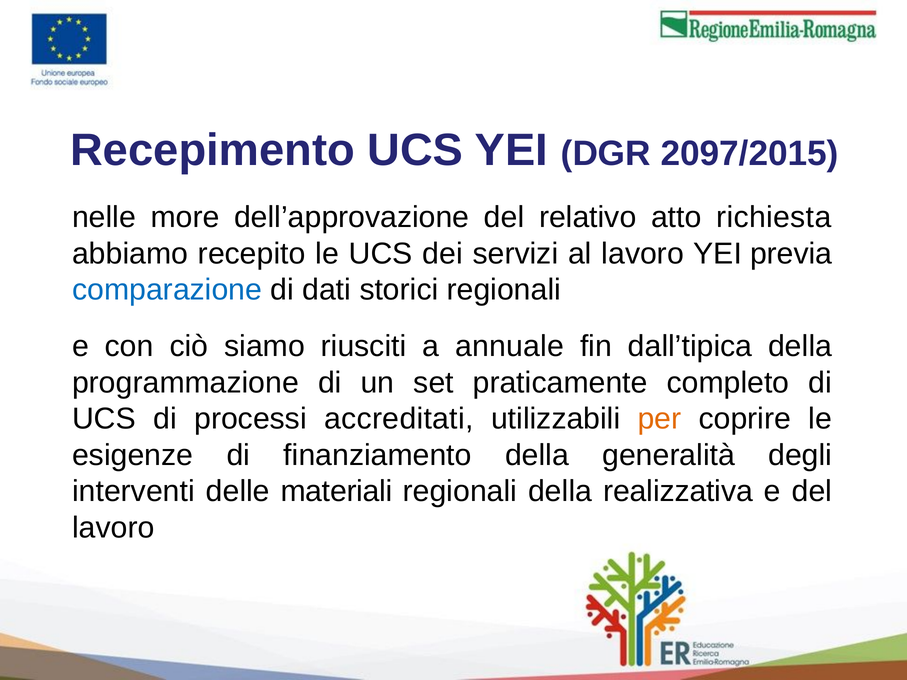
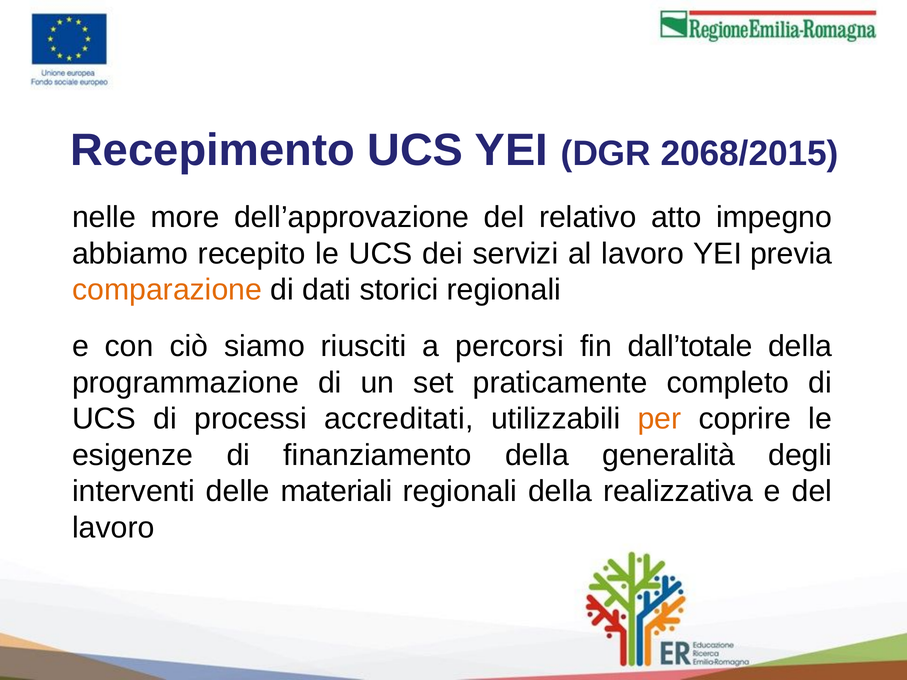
2097/2015: 2097/2015 -> 2068/2015 (750, 154)
richiesta: richiesta -> impegno (774, 218)
comparazione colour: blue -> orange (167, 290)
annuale: annuale -> percorsi (510, 346)
dall’tipica: dall’tipica -> dall’totale (690, 346)
